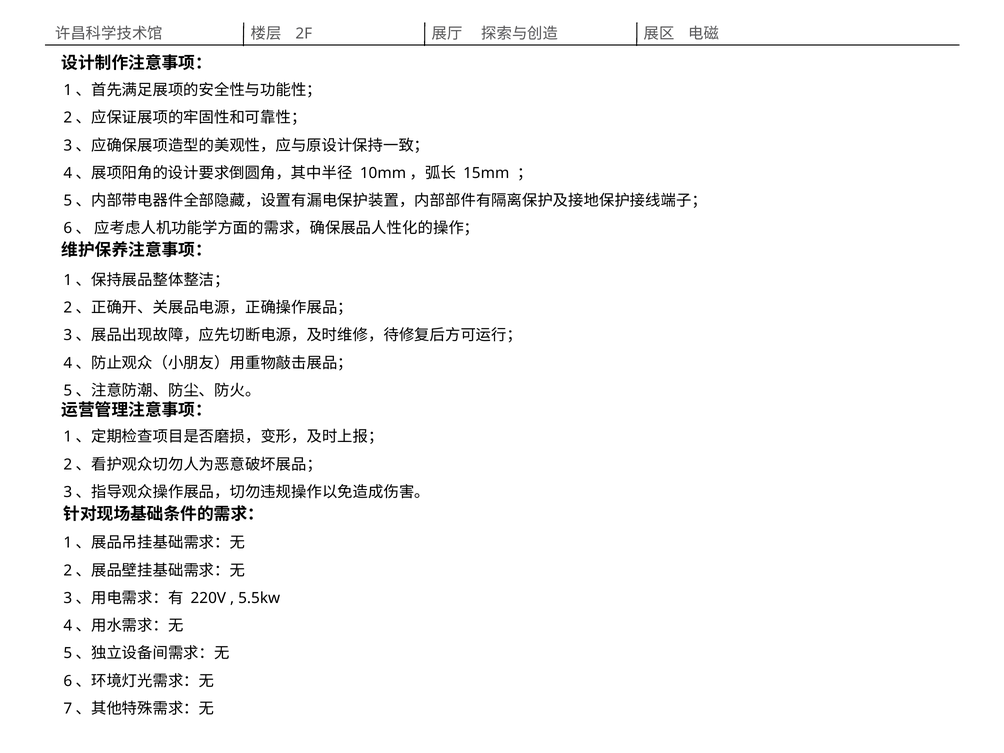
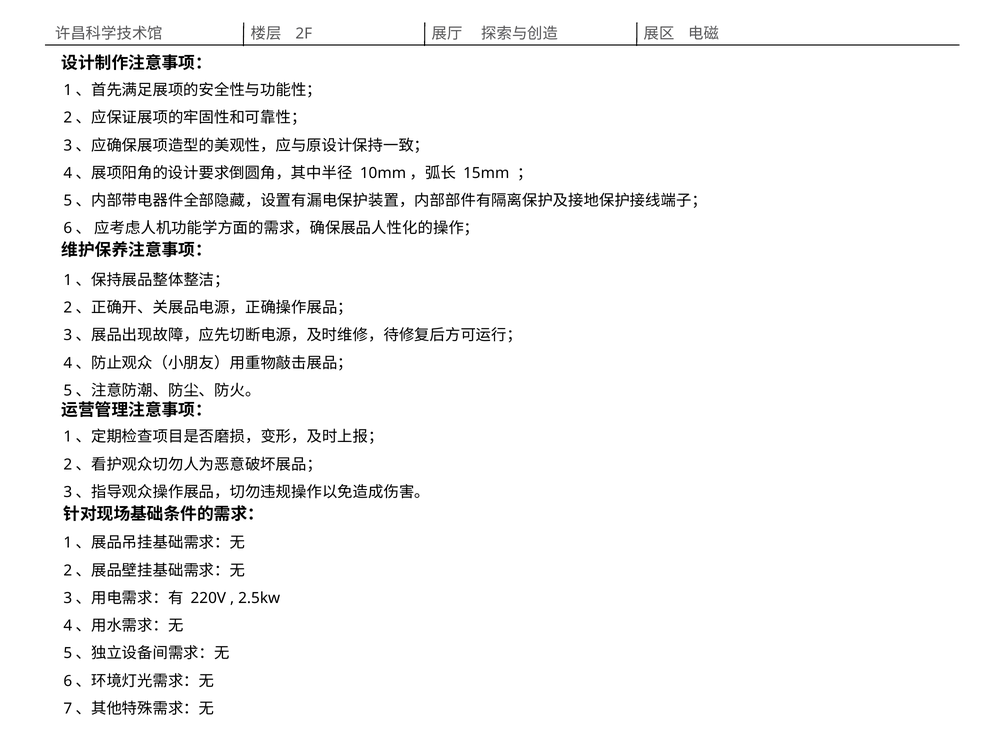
5.5kw: 5.5kw -> 2.5kw (259, 598)
